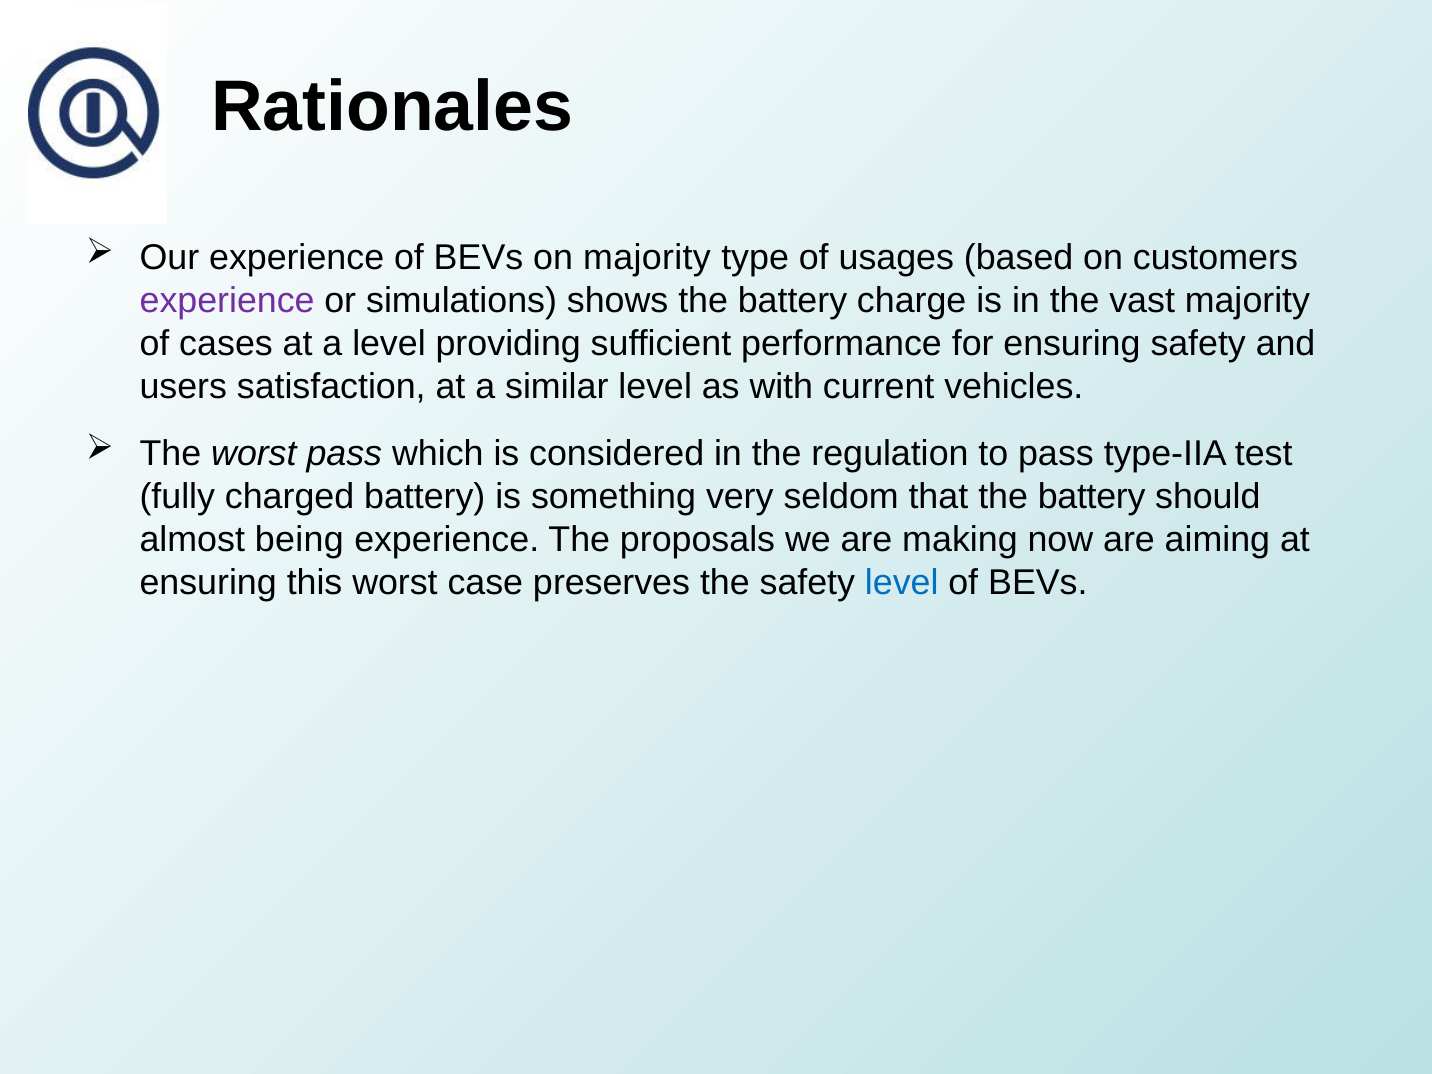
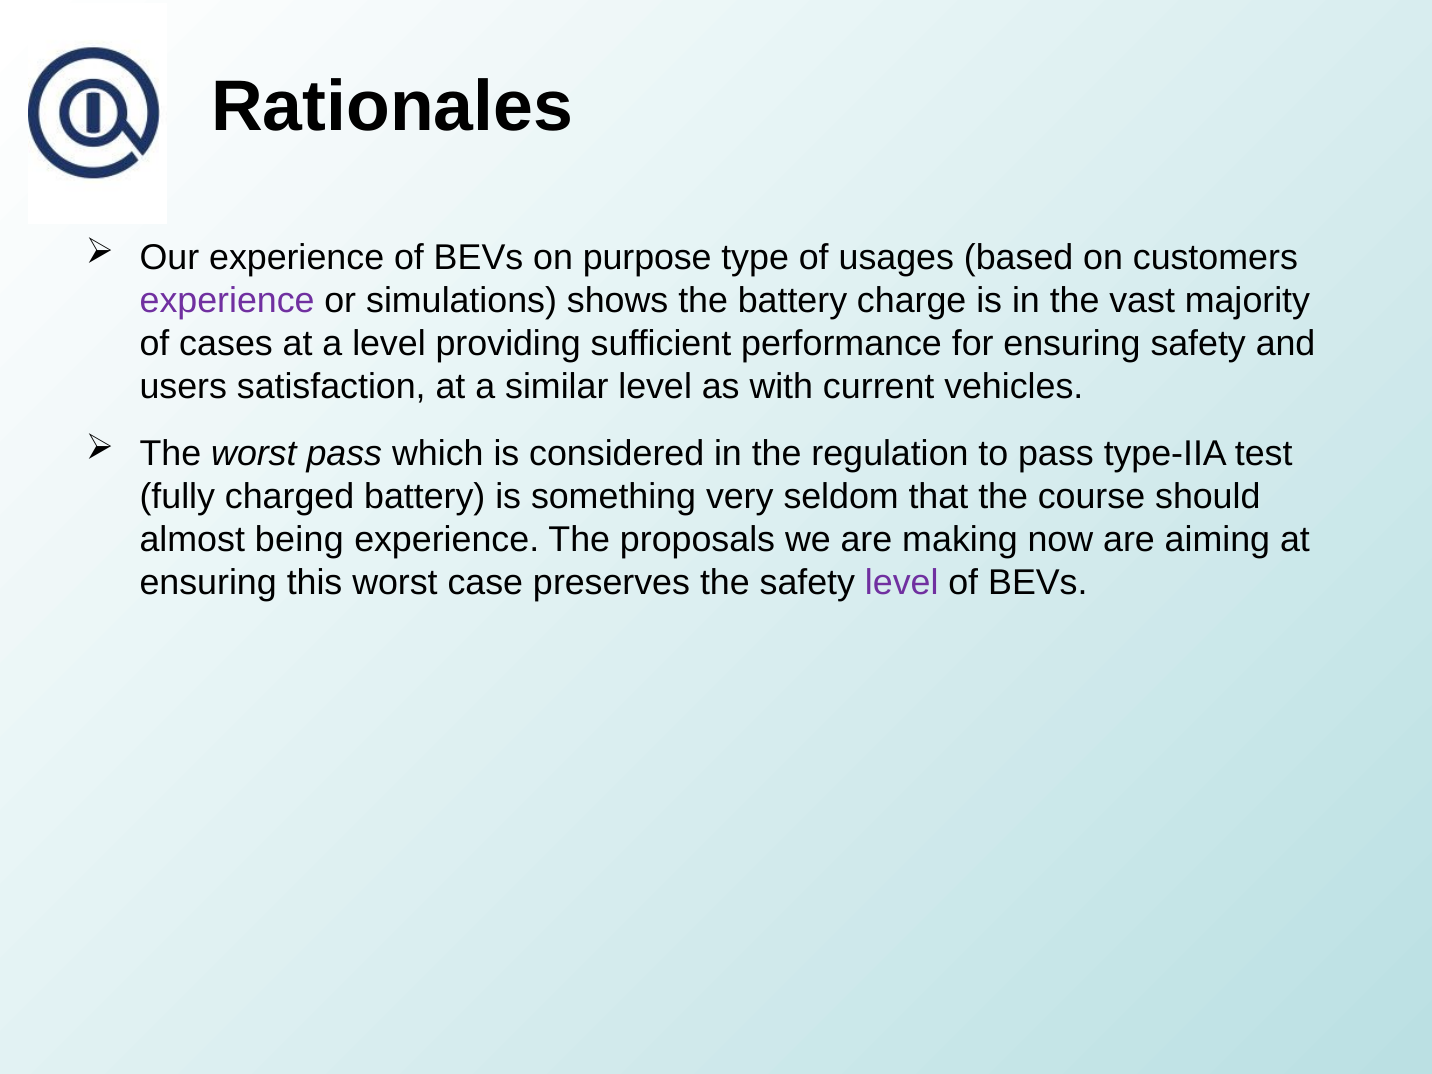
on majority: majority -> purpose (647, 258)
that the battery: battery -> course (1092, 497)
level colour: blue -> purple (902, 582)
